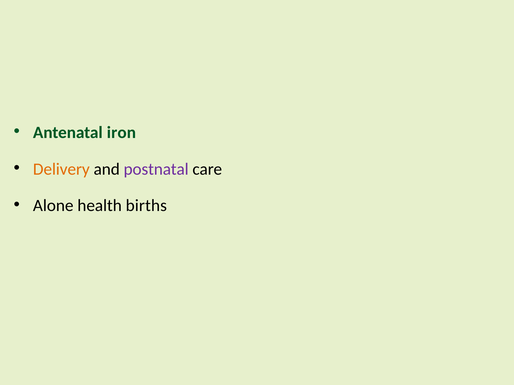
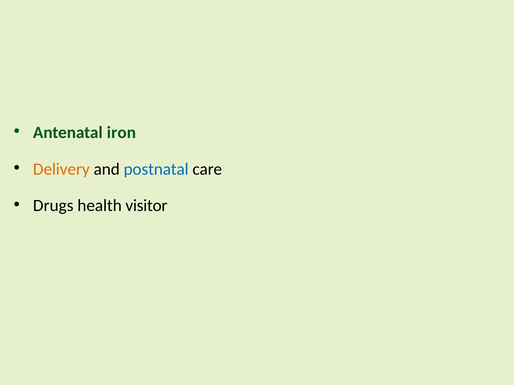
postnatal colour: purple -> blue (156, 169)
Alone: Alone -> Drugs (53, 206)
births: births -> visitor (146, 206)
